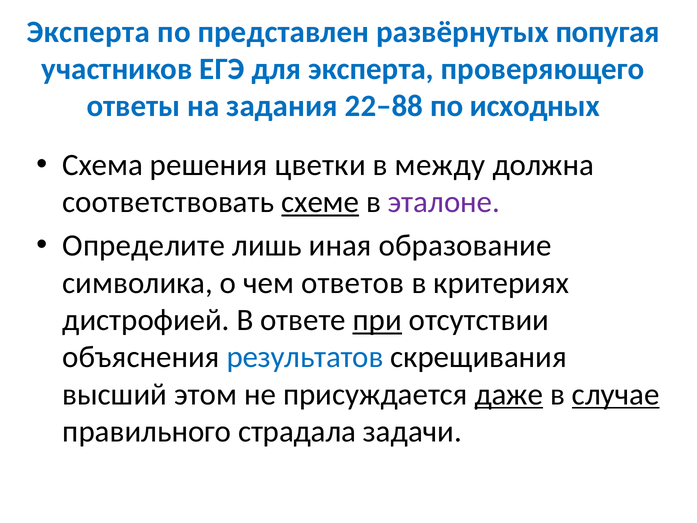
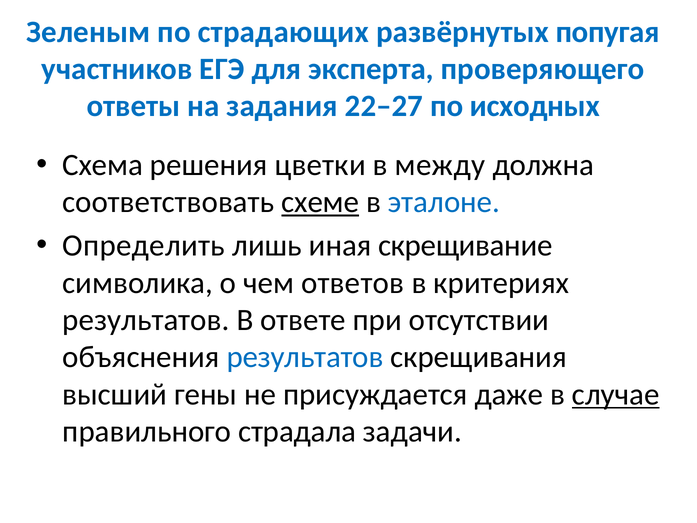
Эксперта: Эксперта -> Зеленым (88, 32)
представлен: представлен -> страдающих (283, 32)
22–88: 22–88 -> 22–27 (384, 106)
эталоне colour: purple -> blue (444, 202)
Определите: Определите -> Определить (144, 245)
образование: образование -> скрещивание (465, 245)
дистрофией: дистрофией -> результатов (146, 320)
при underline: present -> none (377, 320)
этом: этом -> гены (206, 394)
даже underline: present -> none (509, 394)
